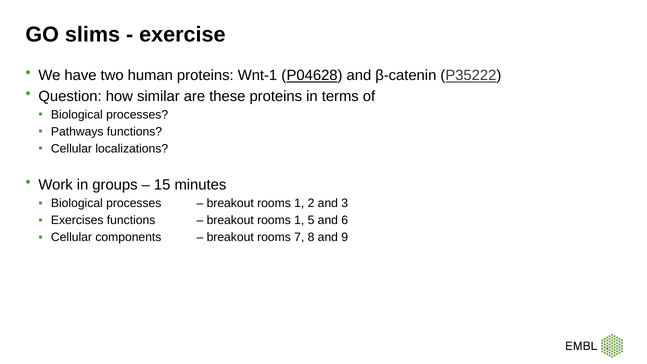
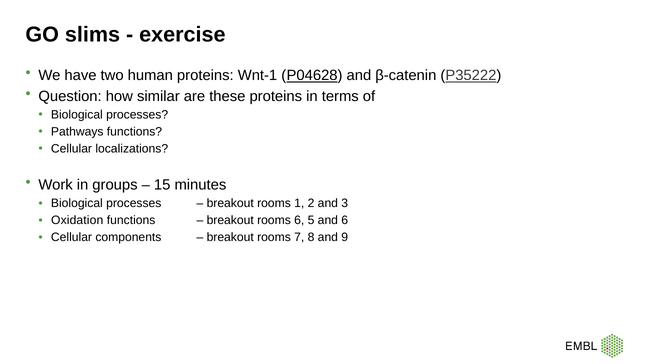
Exercises: Exercises -> Oxidation (77, 220)
1: 1 -> 6 (299, 220)
